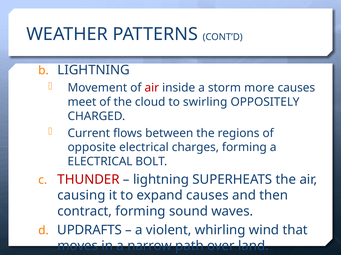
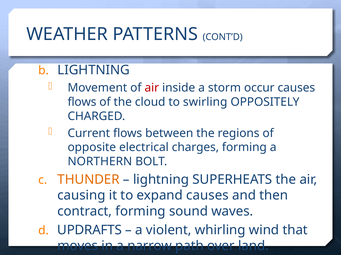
more: more -> occur (259, 88)
meet: meet -> flows (82, 102)
ELECTRICAL: ELECTRICAL -> NORTHERN (100, 162)
THUNDER colour: red -> orange (89, 180)
